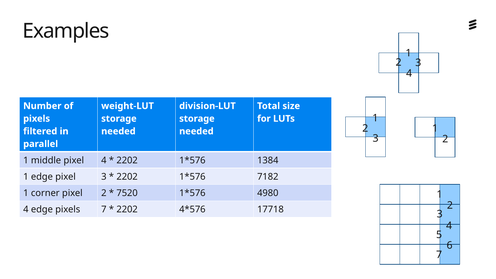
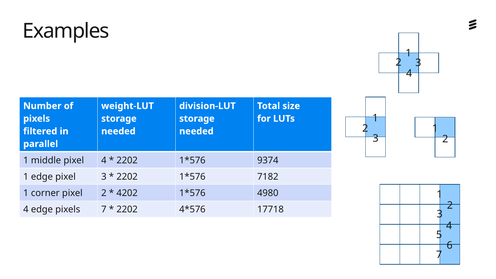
1384: 1384 -> 9374 (268, 160)
7520: 7520 -> 4202 (127, 193)
